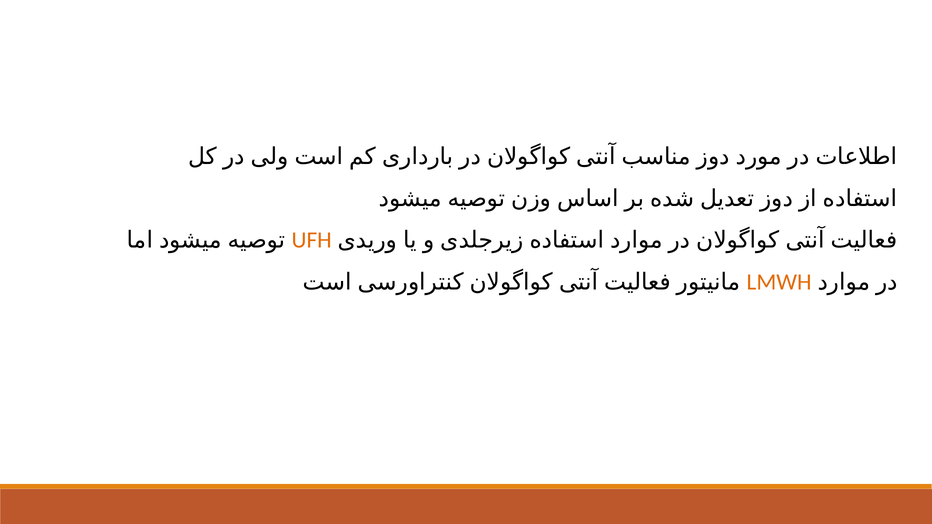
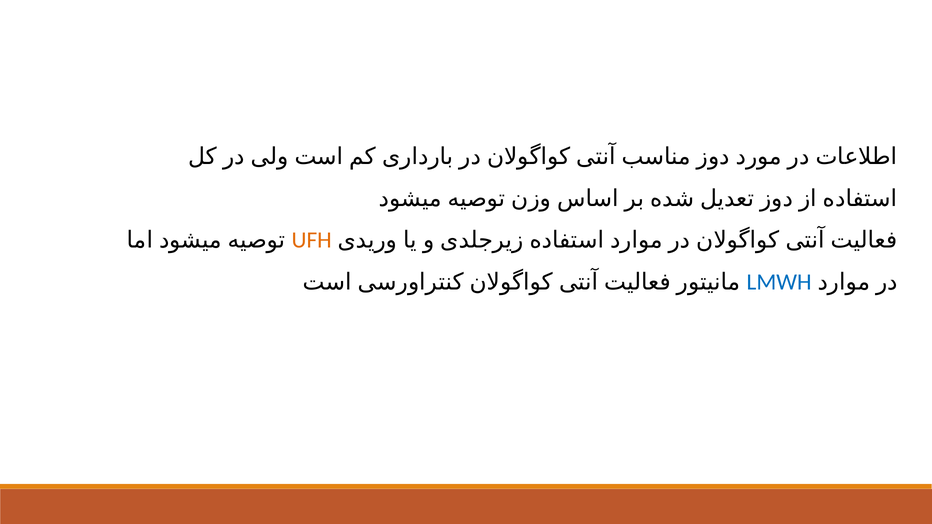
LMWH colour: orange -> blue (779, 282)
